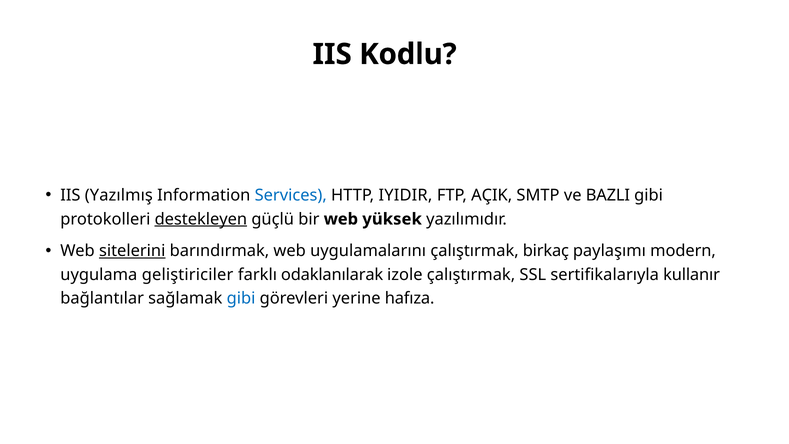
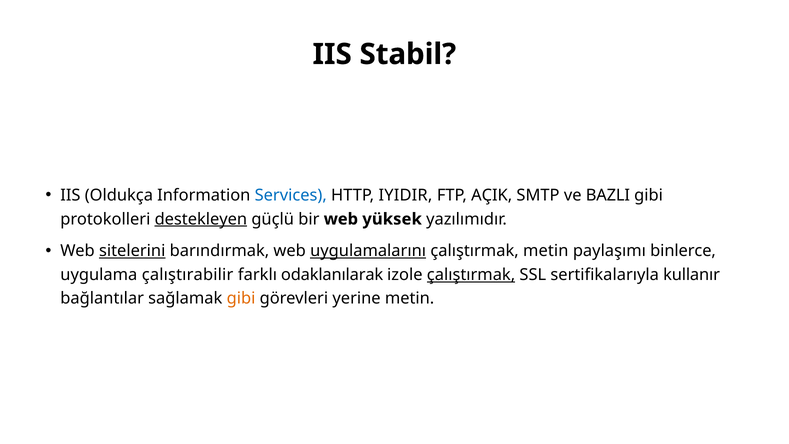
Kodlu: Kodlu -> Stabil (408, 54)
Yazılmış: Yazılmış -> Oldukça (119, 195)
uygulamalarını underline: none -> present (368, 251)
çalıştırmak birkaç: birkaç -> metin (546, 251)
modern: modern -> binlerce (683, 251)
geliştiriciler: geliştiriciler -> çalıştırabilir (188, 275)
çalıştırmak underline: none -> present (471, 275)
gibi colour: blue -> orange (241, 298)
yerine hafıza: hafıza -> metin (410, 298)
